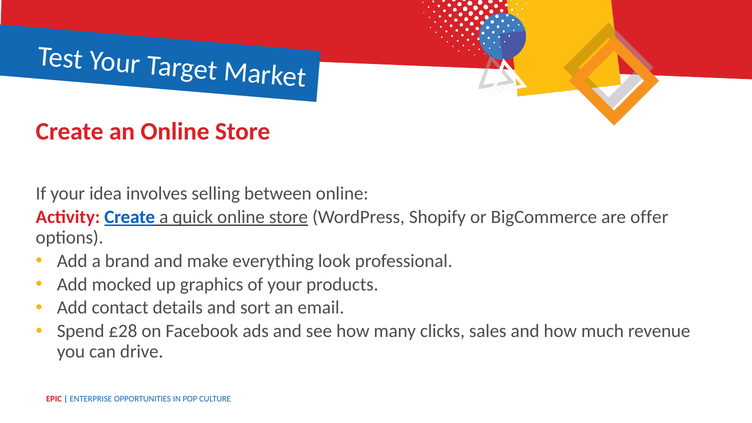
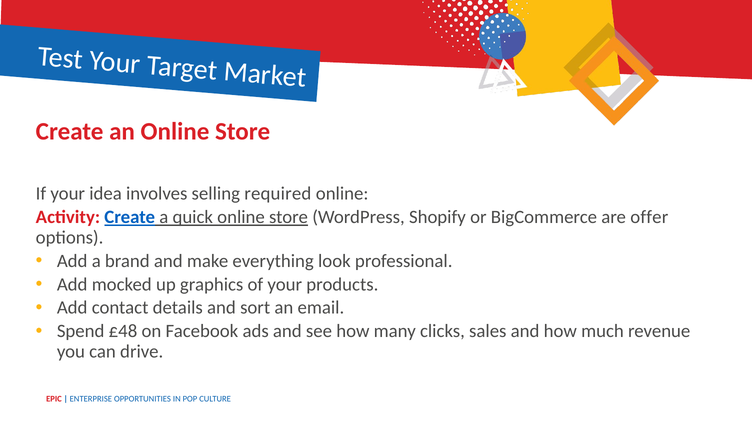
between: between -> required (278, 193)
£28: £28 -> £48 (123, 331)
